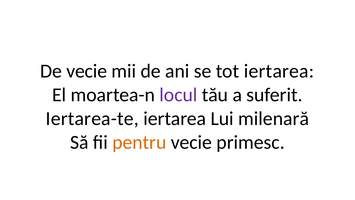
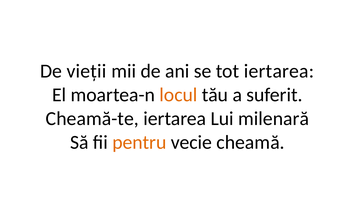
De vecie: vecie -> vieții (87, 71)
locul colour: purple -> orange (178, 95)
Iertarea-te: Iertarea-te -> Cheamă-te (92, 118)
primesc: primesc -> cheamă (251, 142)
